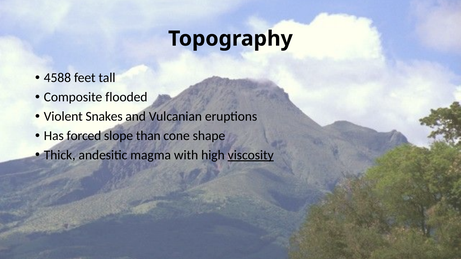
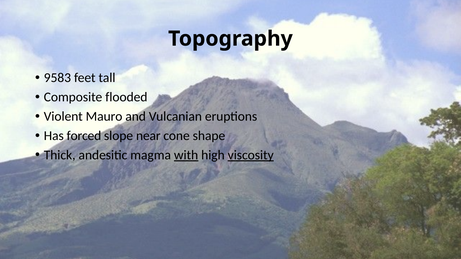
4588: 4588 -> 9583 (57, 78)
Snakes: Snakes -> Mauro (104, 117)
than: than -> near (148, 136)
with underline: none -> present (186, 155)
